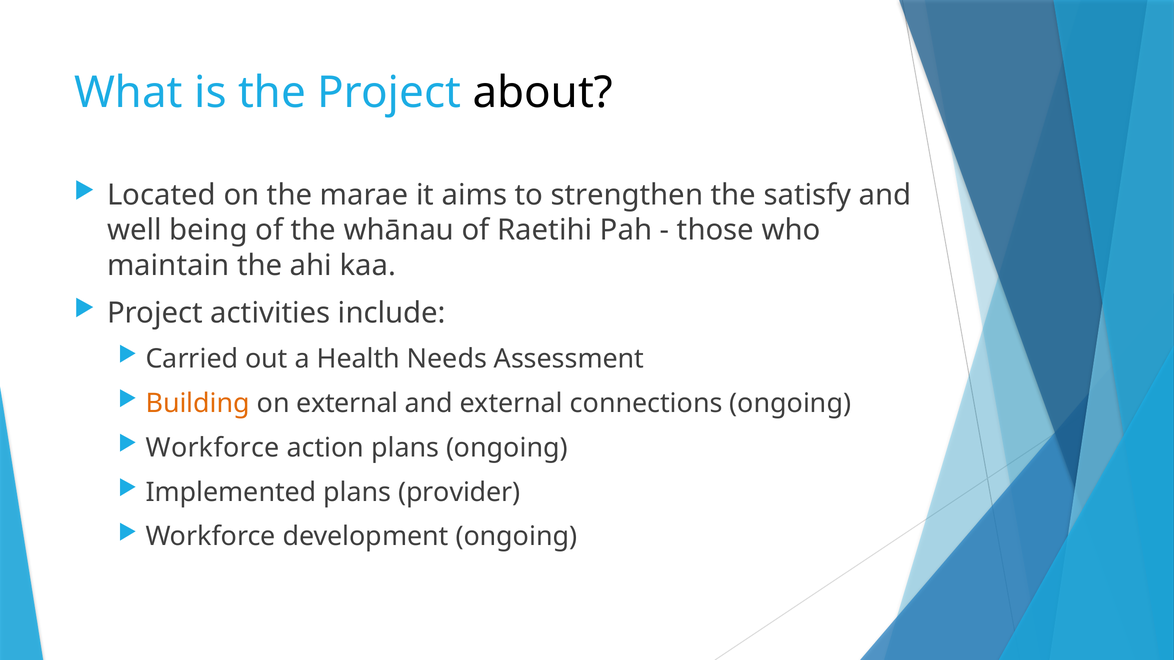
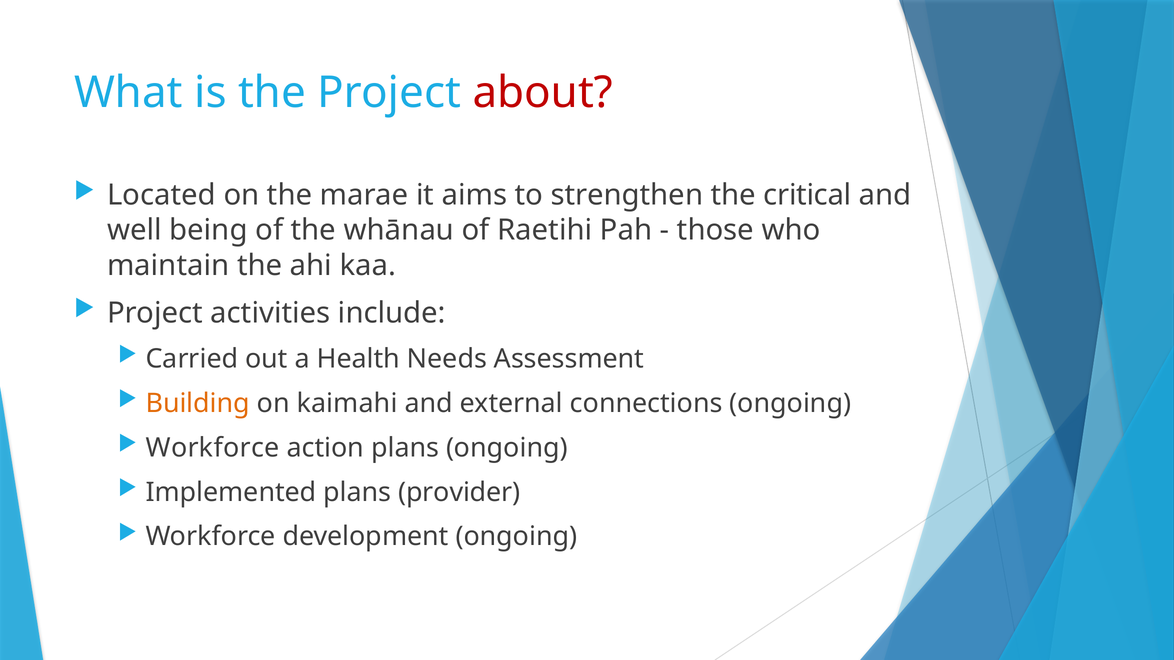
about colour: black -> red (543, 93)
satisfy: satisfy -> critical (808, 195)
on external: external -> kaimahi (347, 403)
